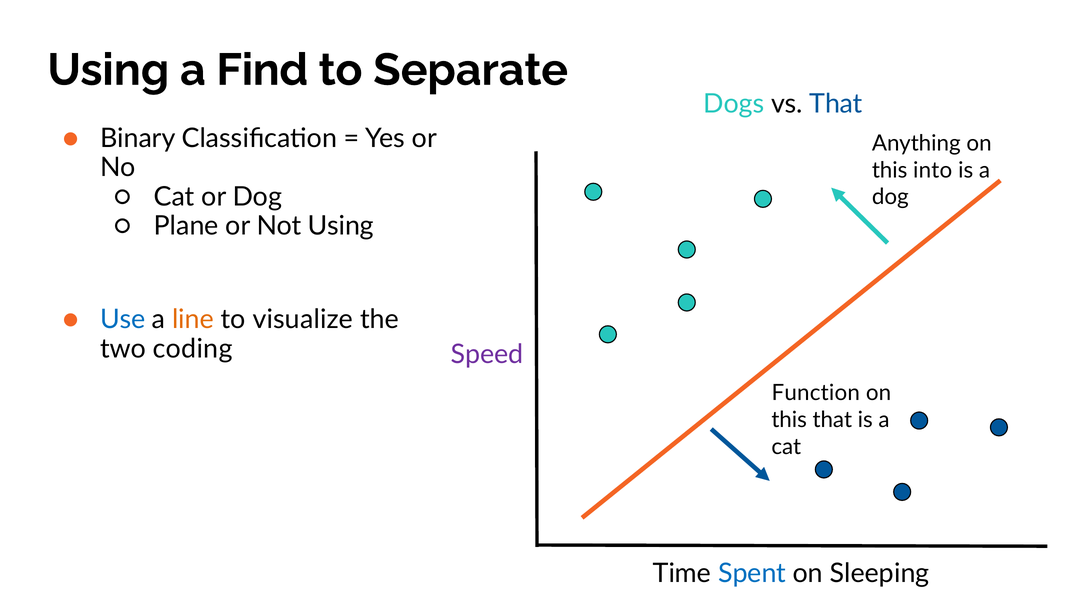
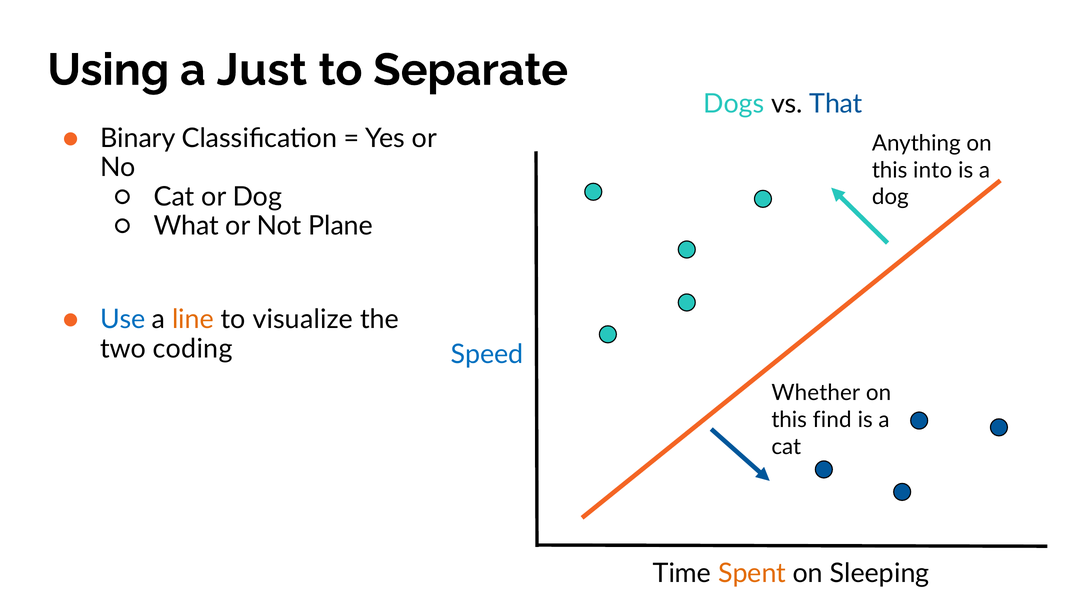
Find: Find -> Just (262, 70)
Plane: Plane -> What (186, 226)
Not Using: Using -> Plane (341, 226)
Speed colour: purple -> blue (487, 354)
Function: Function -> Whether (816, 393)
this that: that -> find (832, 420)
Spent colour: blue -> orange (752, 573)
